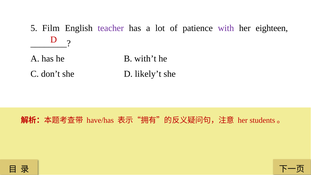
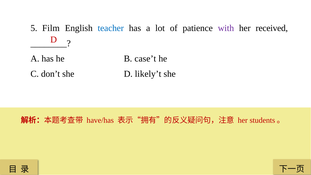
teacher colour: purple -> blue (111, 28)
eighteen: eighteen -> received (272, 28)
with’t: with’t -> case’t (145, 59)
